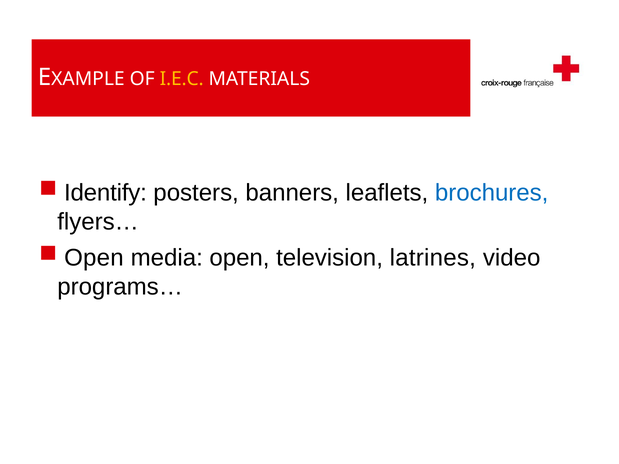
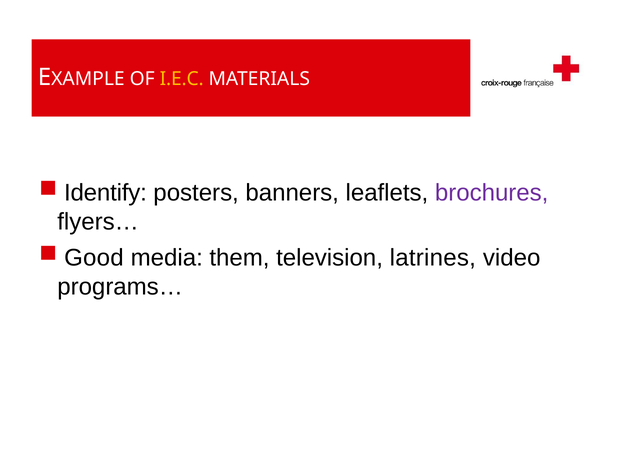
brochures colour: blue -> purple (492, 193)
Open: Open -> Good (94, 258)
media open: open -> them (239, 258)
